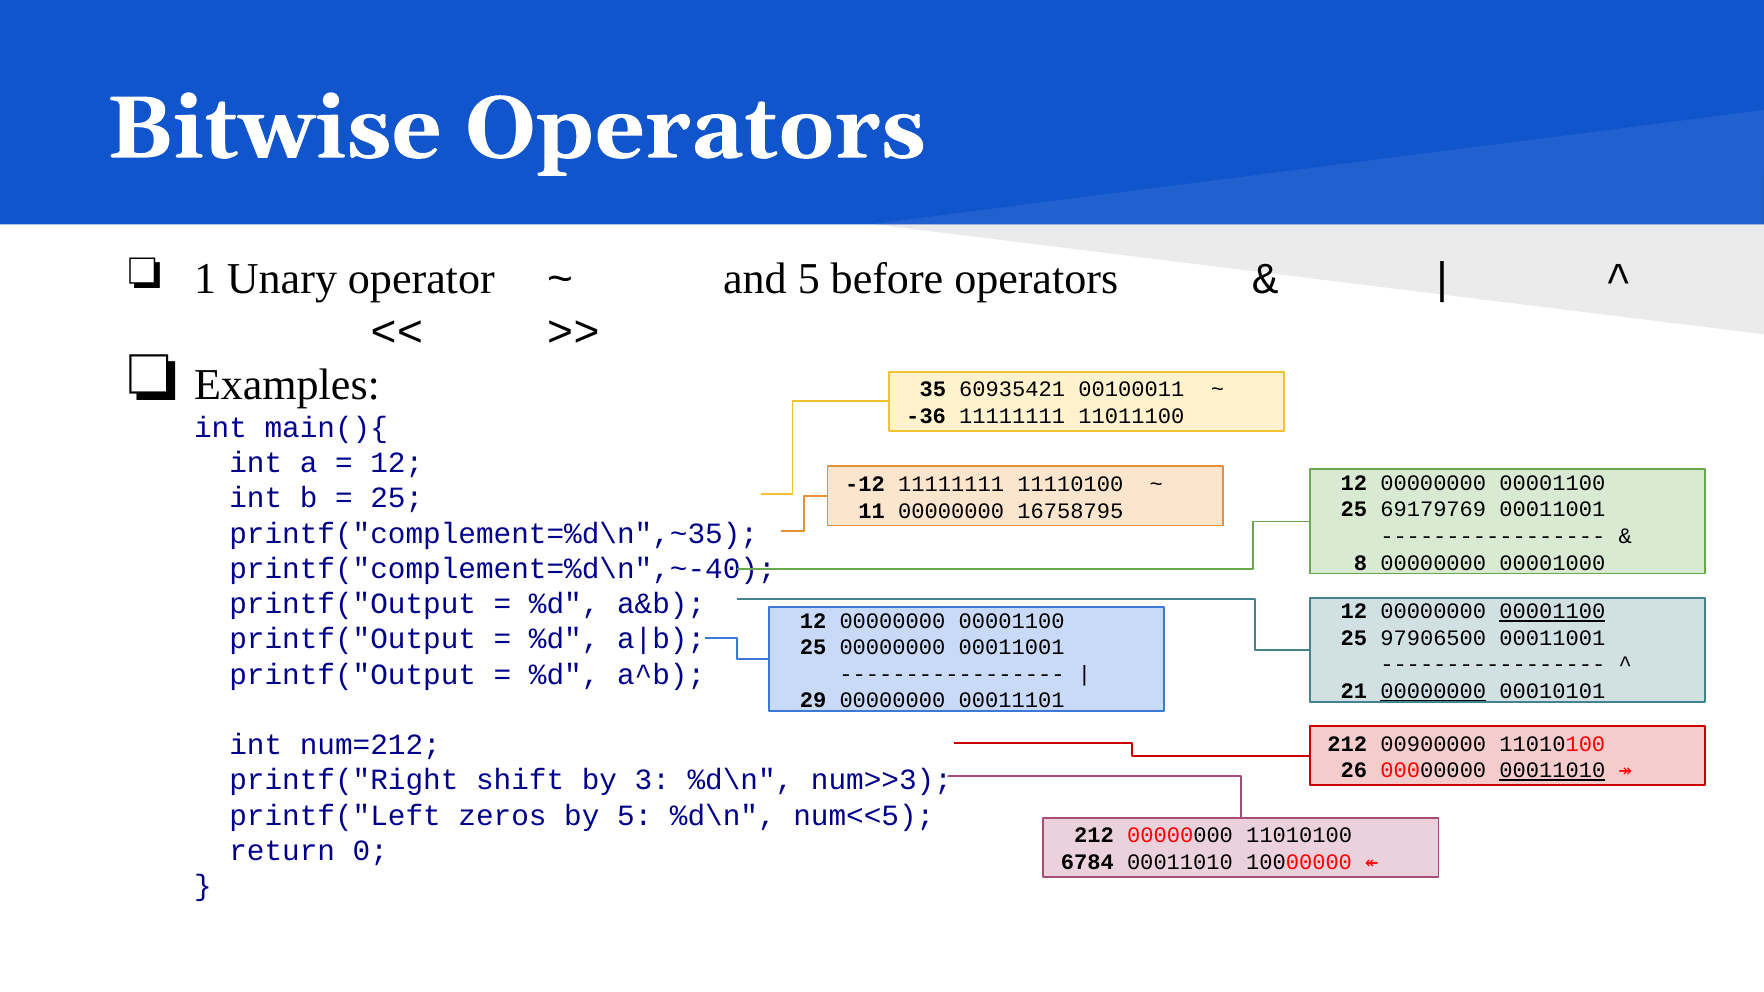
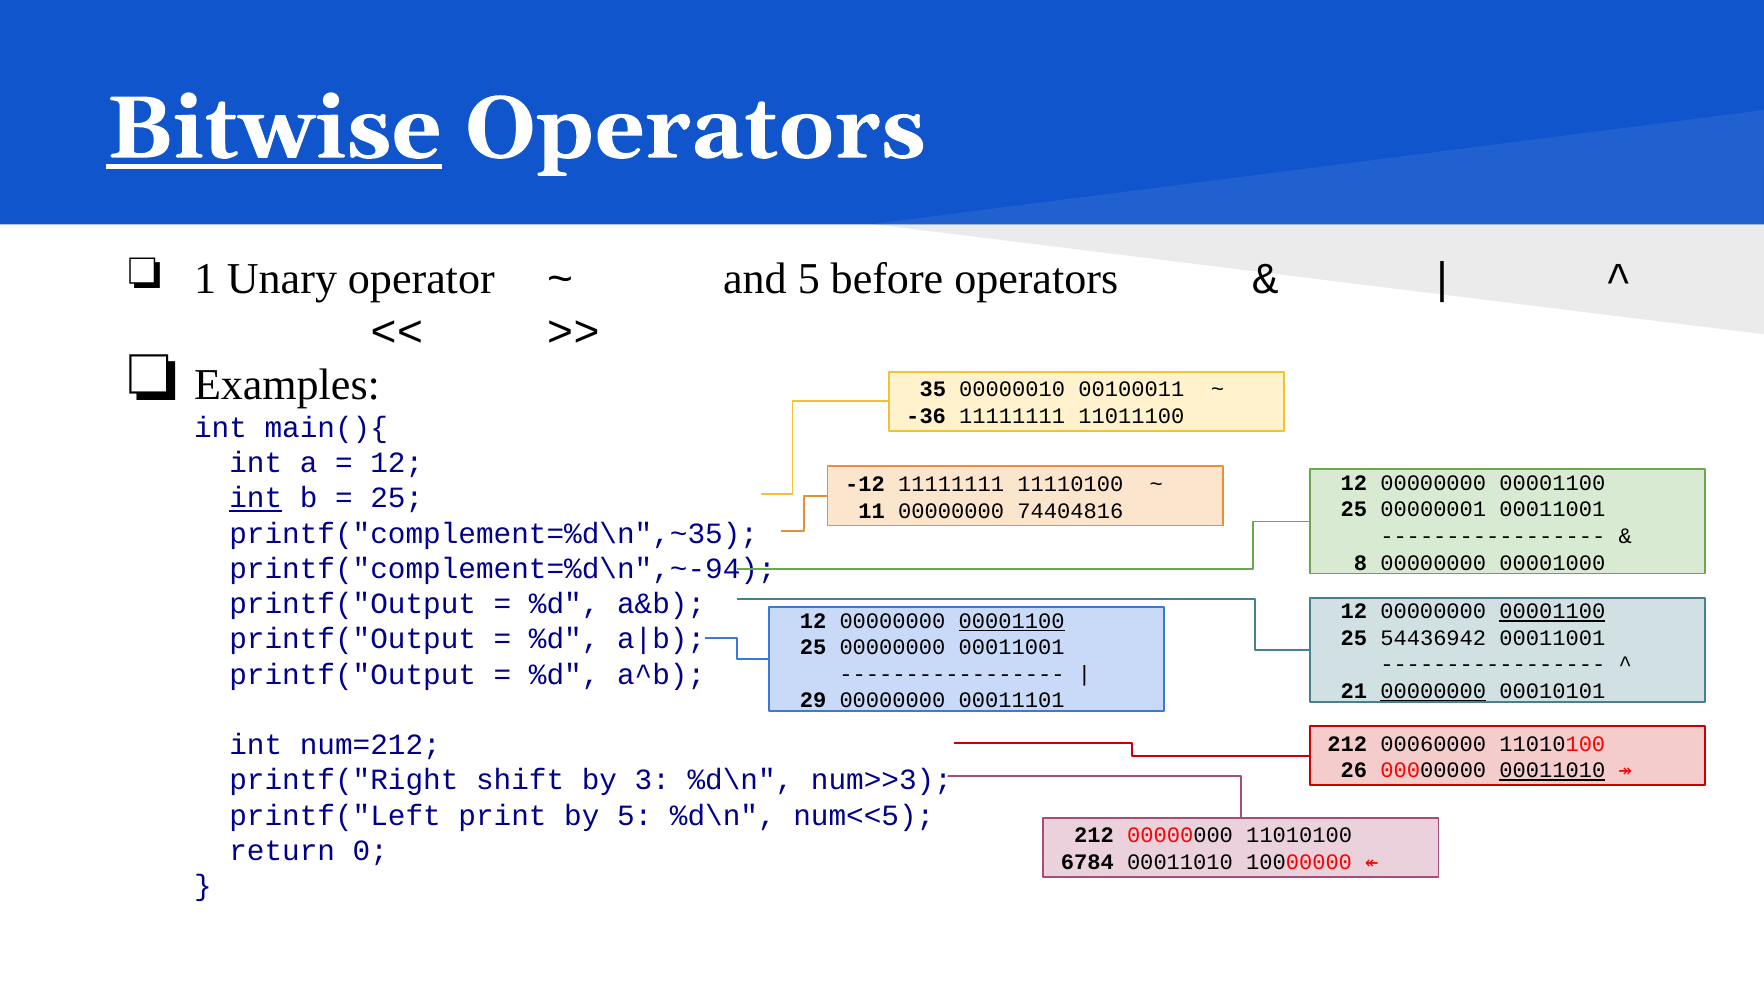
Bitwise underline: none -> present (274, 129)
60935421: 60935421 -> 00000010 (1012, 390)
int underline: none -> present (256, 498)
69179769: 69179769 -> 00000001 (1433, 510)
16758795: 16758795 -> 74404816 (1070, 511)
printf("complement=%d\n",~-40: printf("complement=%d\n",~-40 -> printf("complement=%d\n",~-94 (503, 569)
00001100 underline: none -> present (1012, 621)
97906500: 97906500 -> 54436942 (1433, 638)
00900000: 00900000 -> 00060000 (1433, 744)
zeros: zeros -> print (503, 816)
